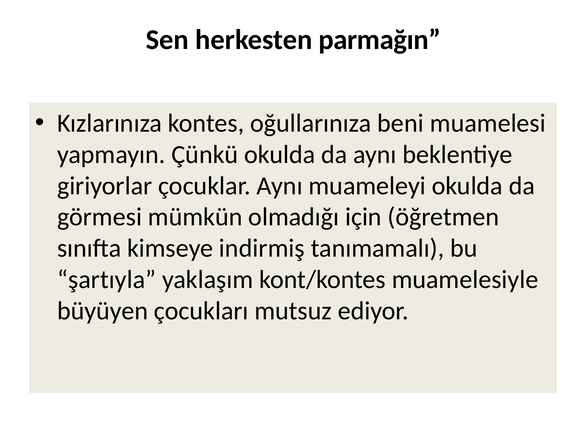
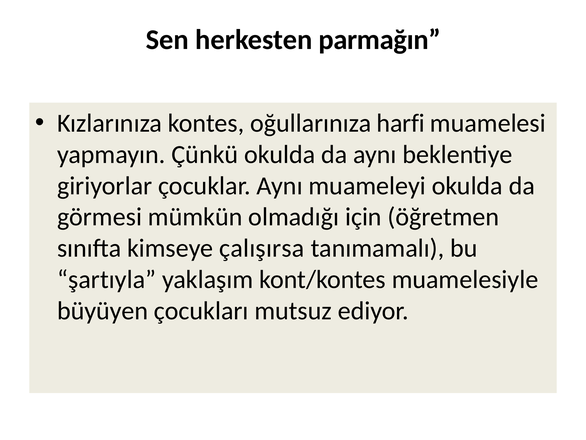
beni: beni -> harfi (401, 123)
indirmiş: indirmiş -> çalışırsa (262, 248)
